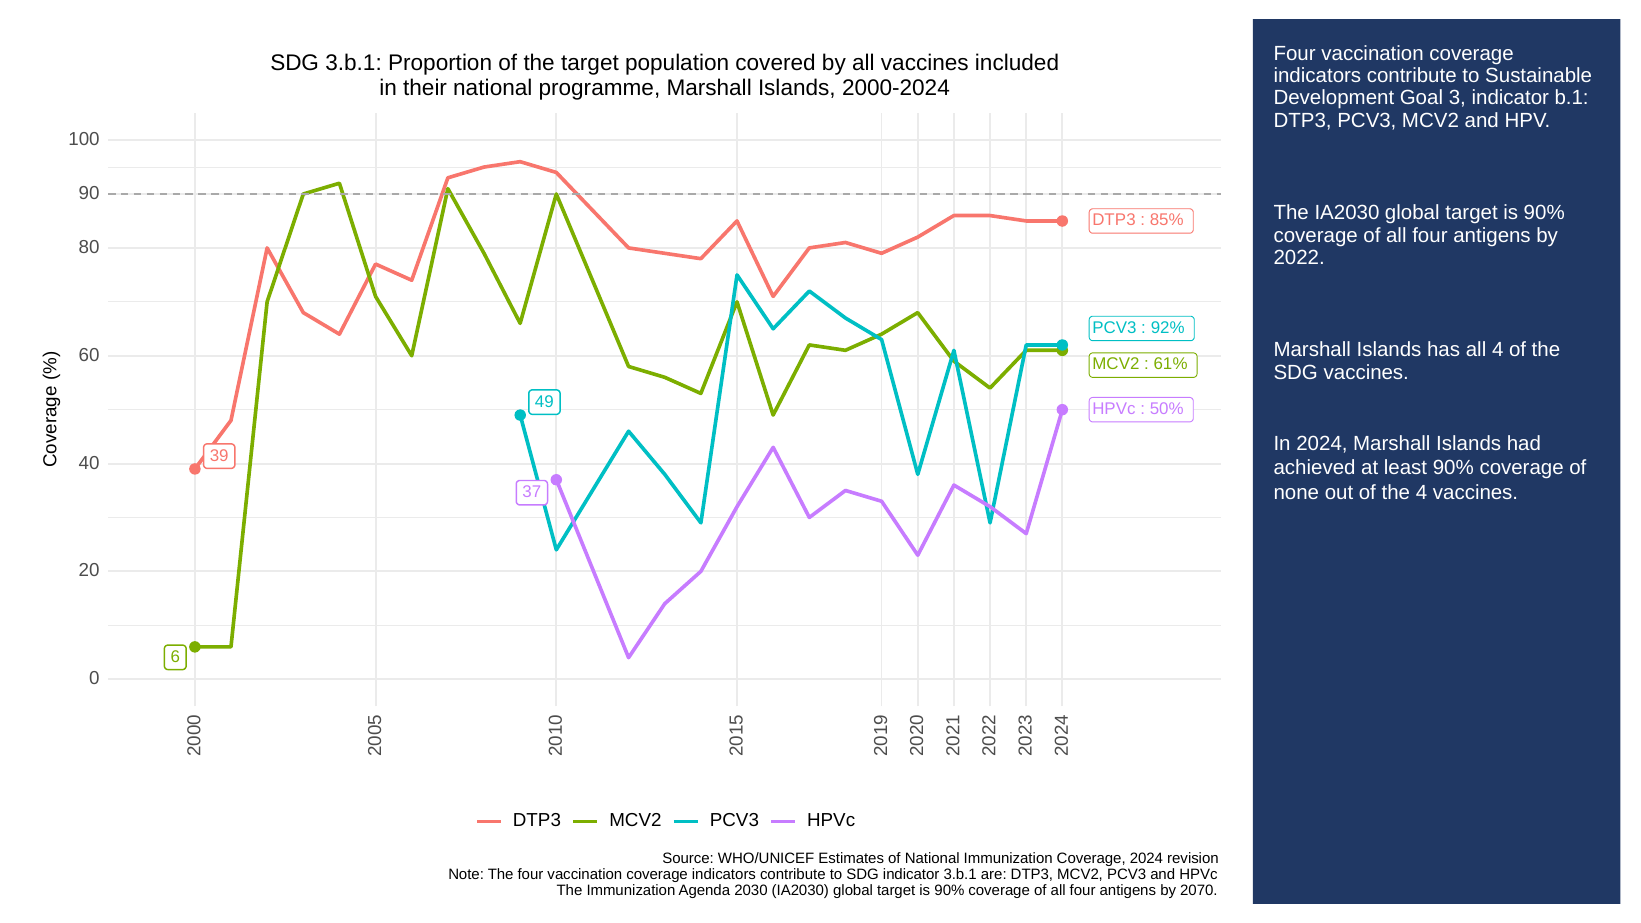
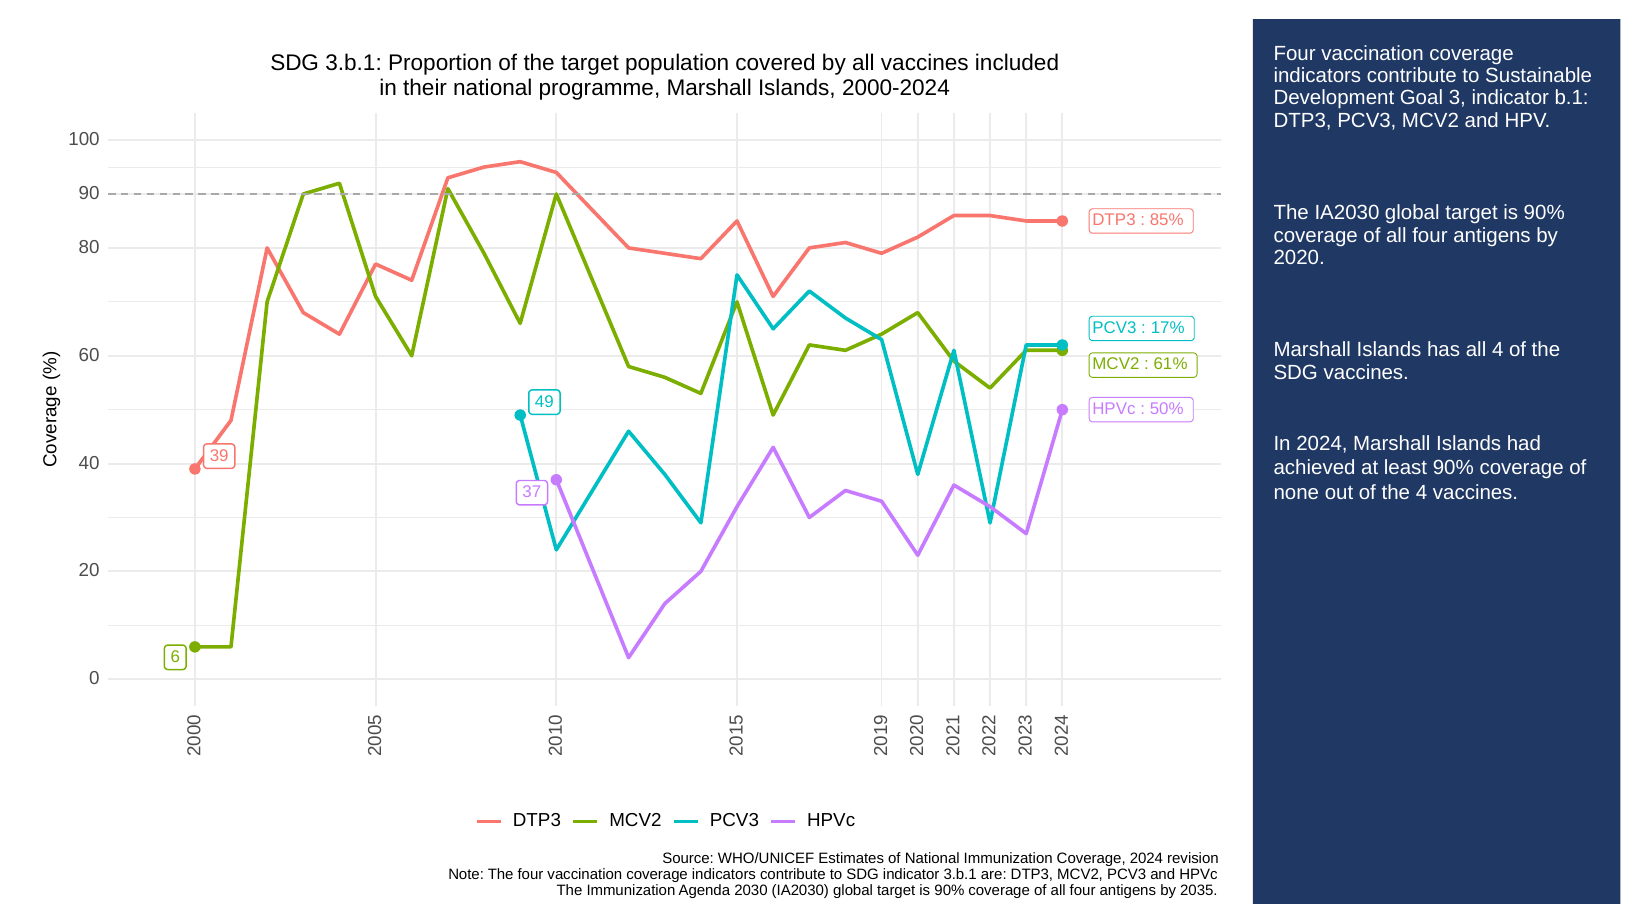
2022: 2022 -> 2020 (1299, 257)
92%: 92% -> 17% (1168, 328)
2070: 2070 -> 2035 (1199, 891)
